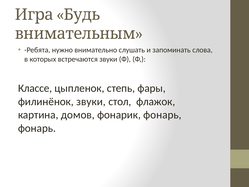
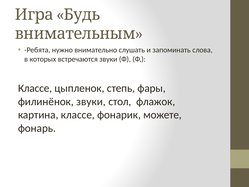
картина домов: домов -> классе (78, 115)
фонарик фонарь: фонарь -> можете (163, 115)
